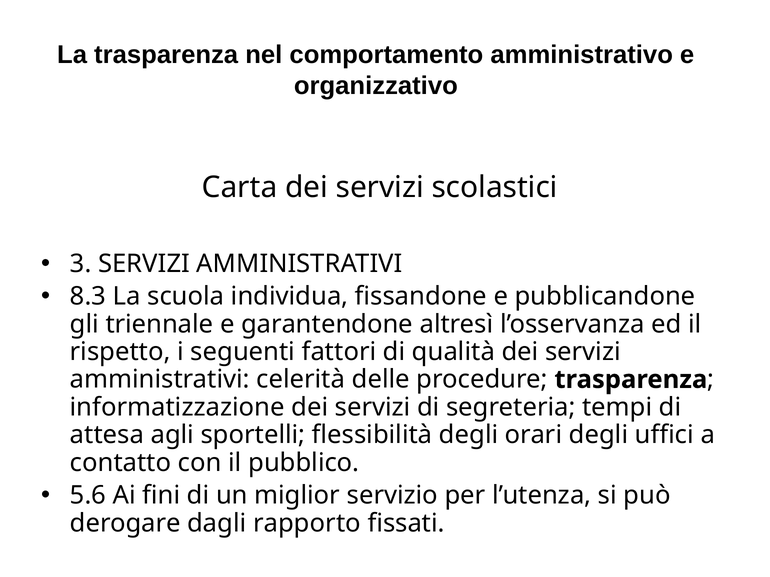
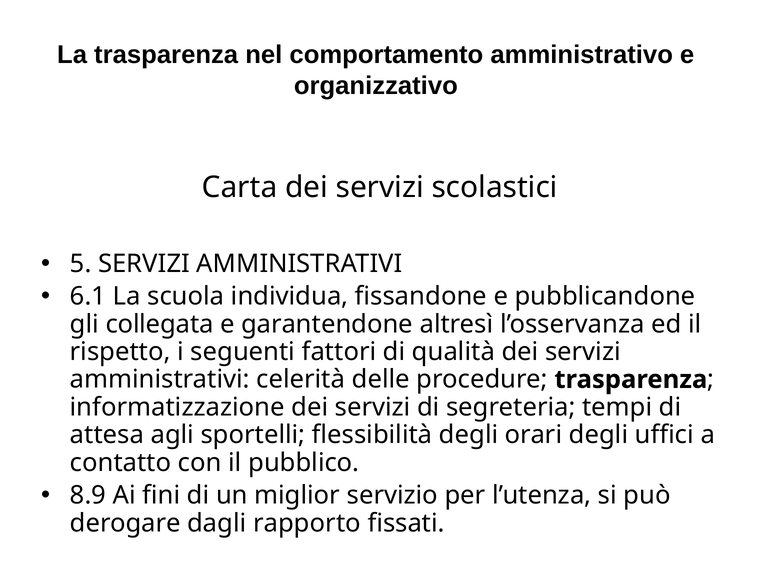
3: 3 -> 5 (81, 264)
8.3: 8.3 -> 6.1 (88, 297)
triennale: triennale -> collegata (160, 324)
5.6: 5.6 -> 8.9 (88, 496)
